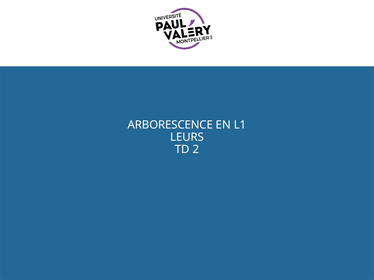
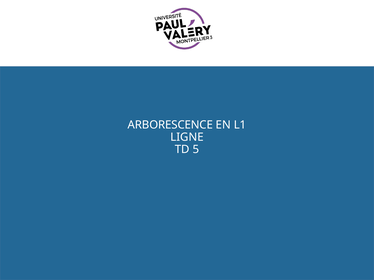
LEURS: LEURS -> LIGNE (187, 137)
2: 2 -> 5 (196, 150)
